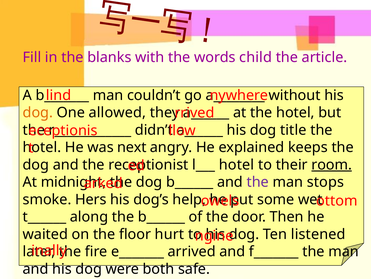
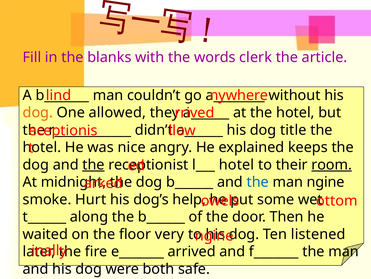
child: child -> clerk (256, 57)
next: next -> nice (132, 147)
the underline: none -> present (93, 164)
the colour: purple -> blue (258, 182)
man stops: stops -> ngine (326, 182)
Hers: Hers -> Hurt (91, 199)
hurt: hurt -> very (169, 234)
